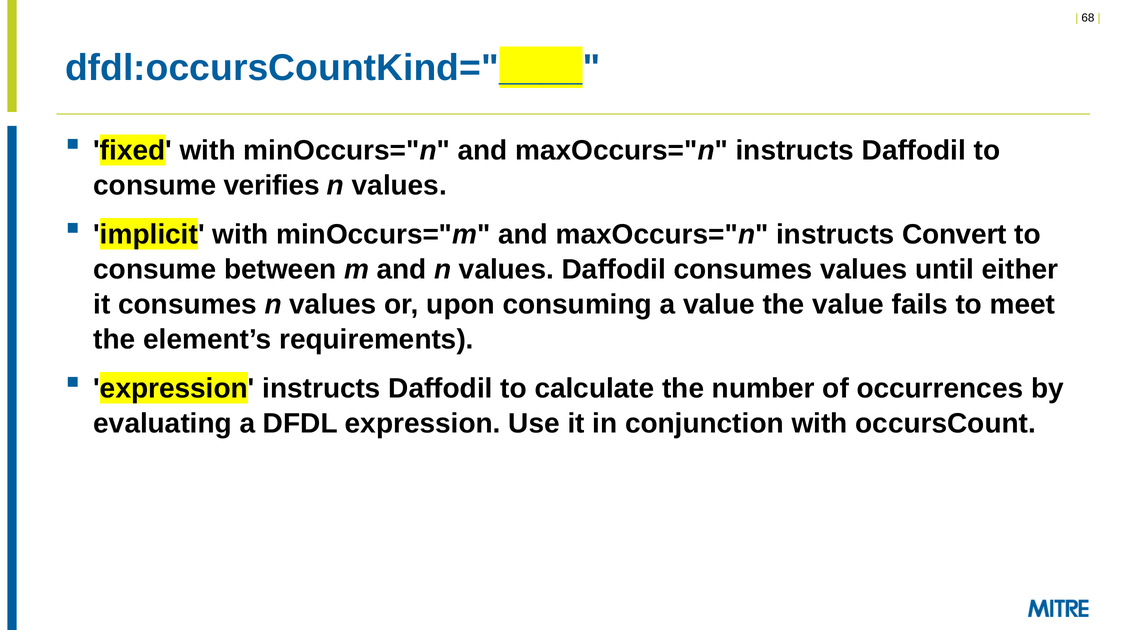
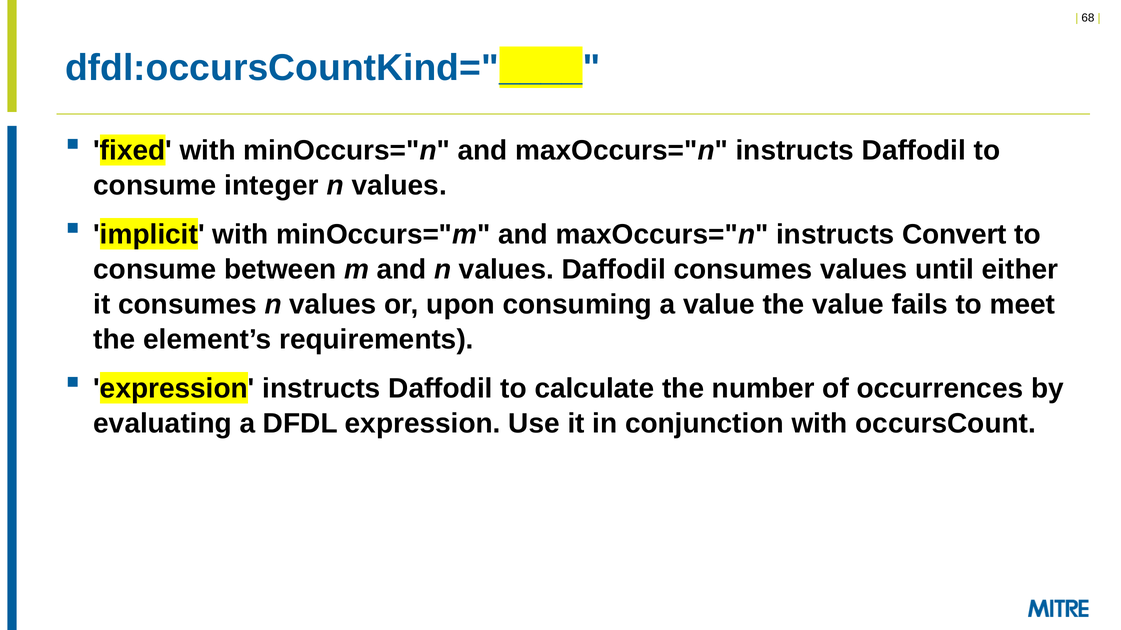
verifies: verifies -> integer (271, 186)
